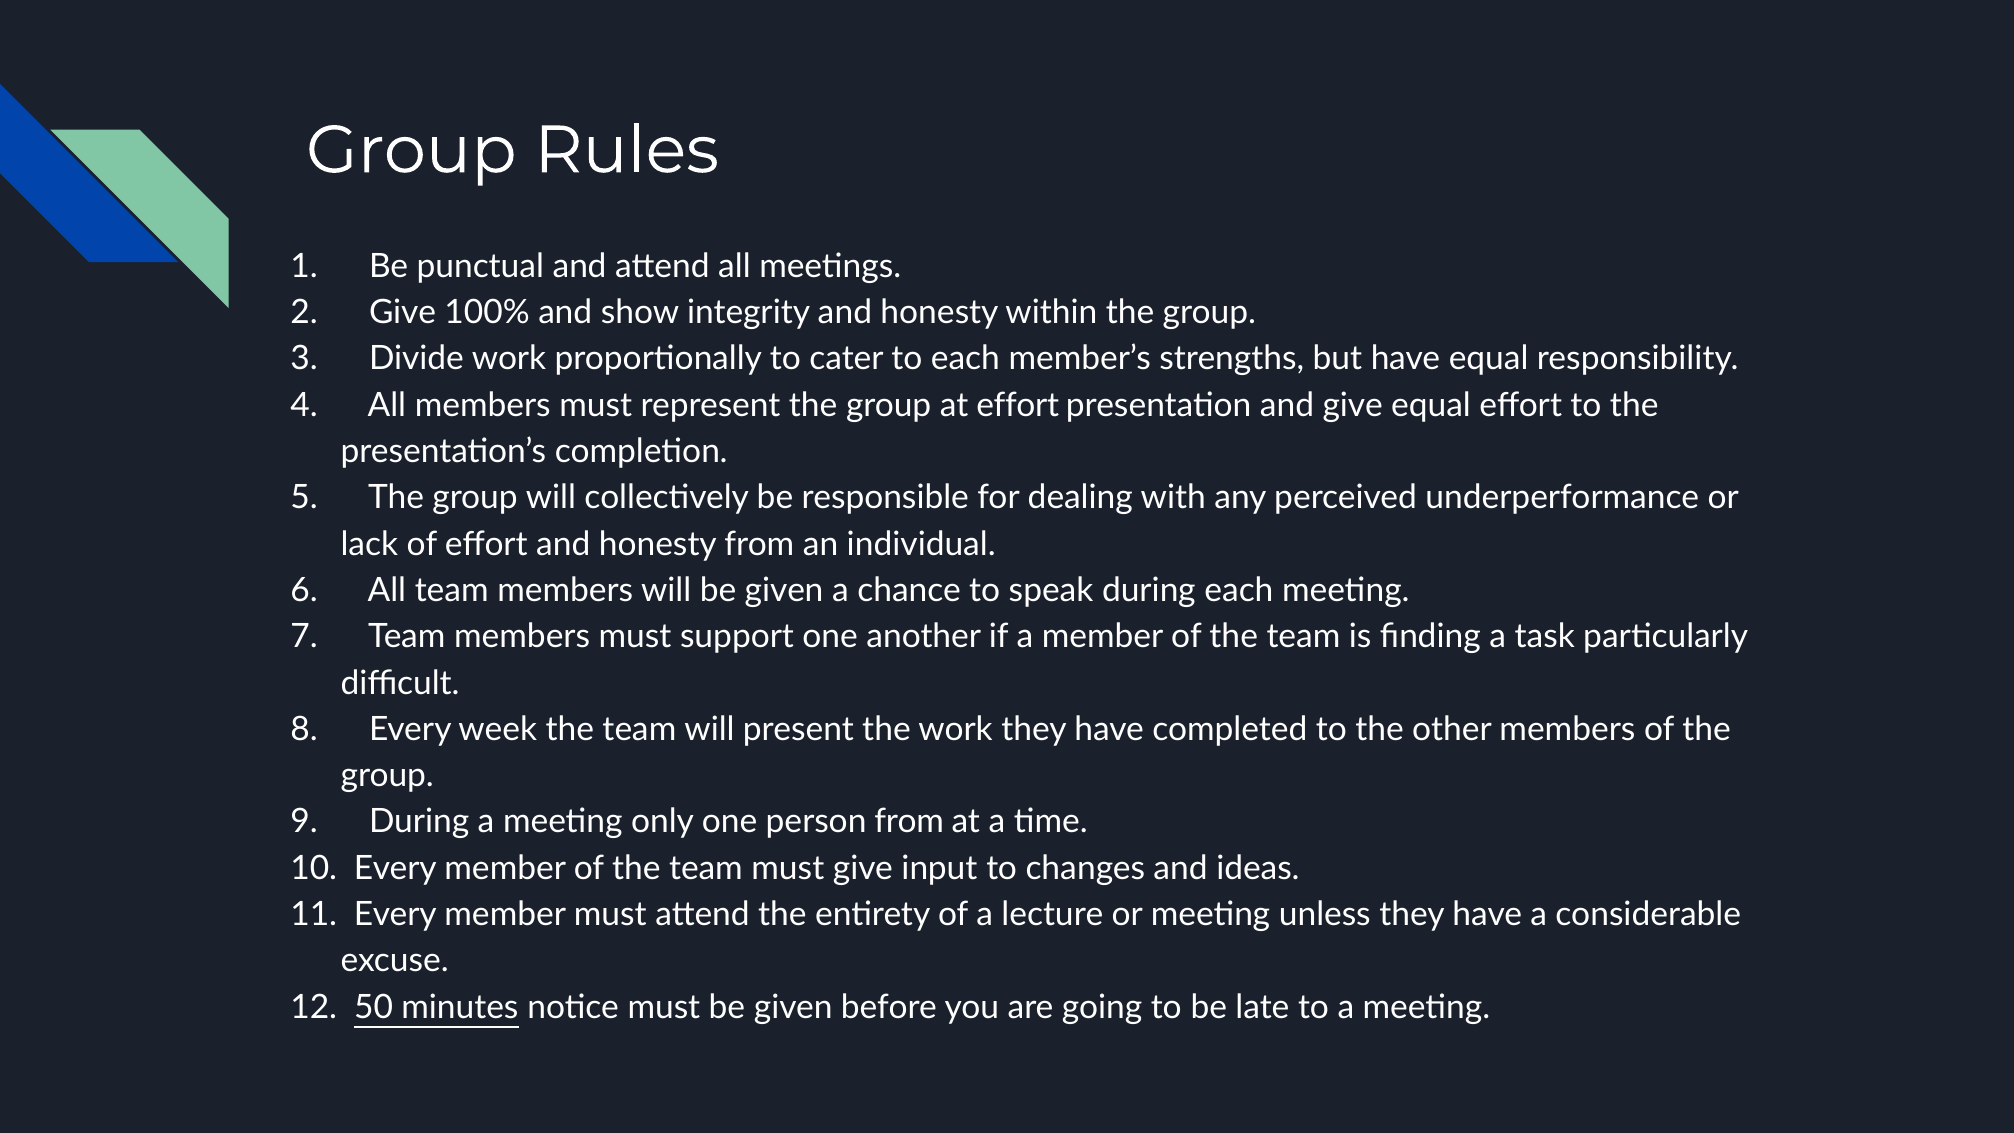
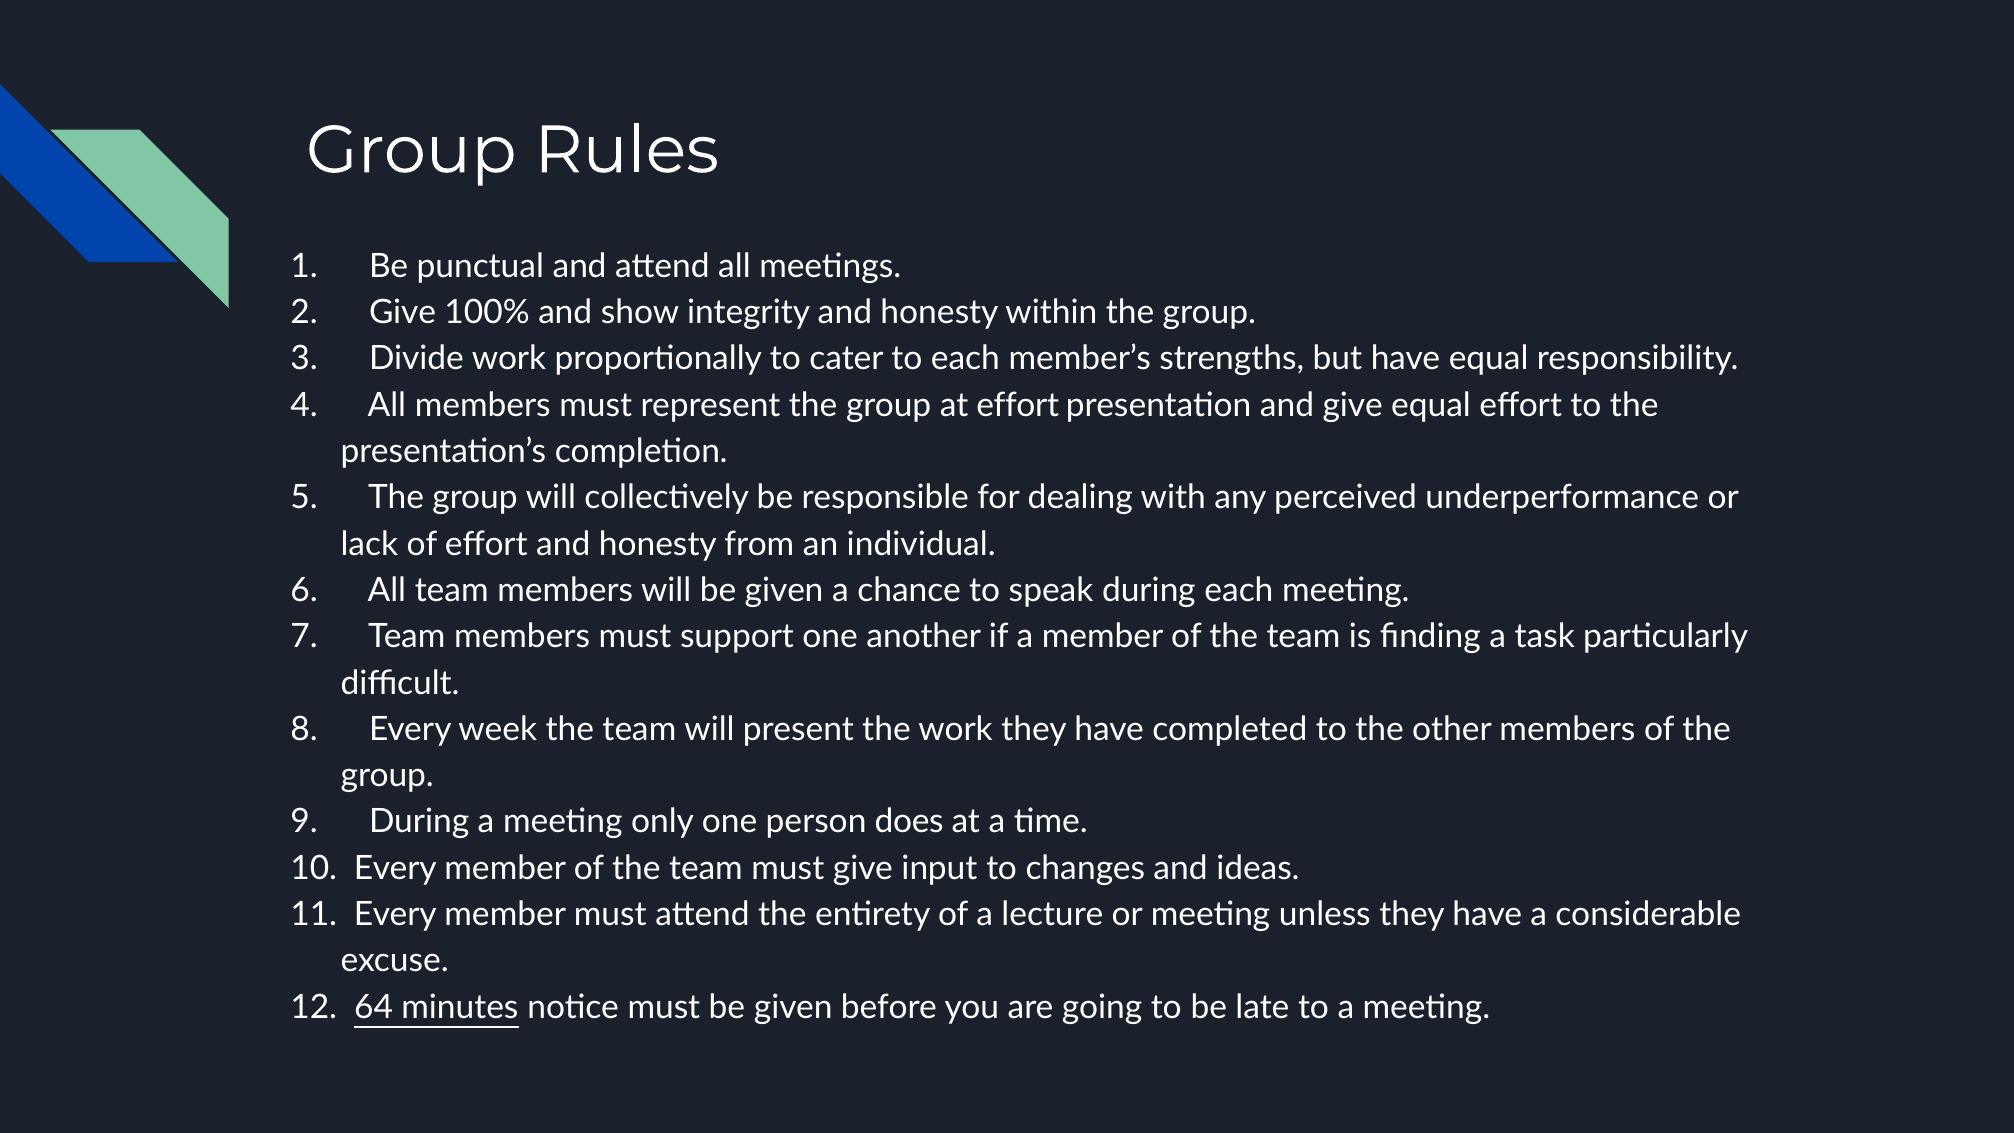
person from: from -> does (909, 822)
50: 50 -> 64 (374, 1007)
